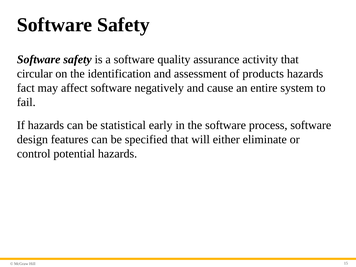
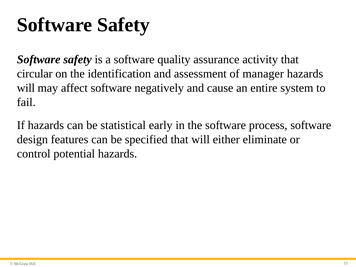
products: products -> manager (263, 74)
fact: fact -> will (26, 88)
